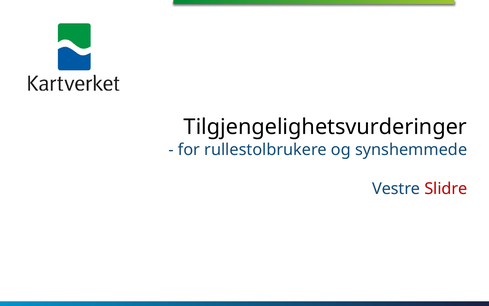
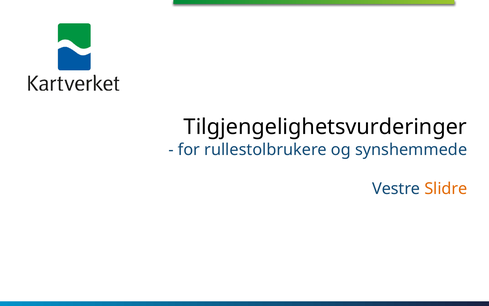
Slidre colour: red -> orange (446, 189)
